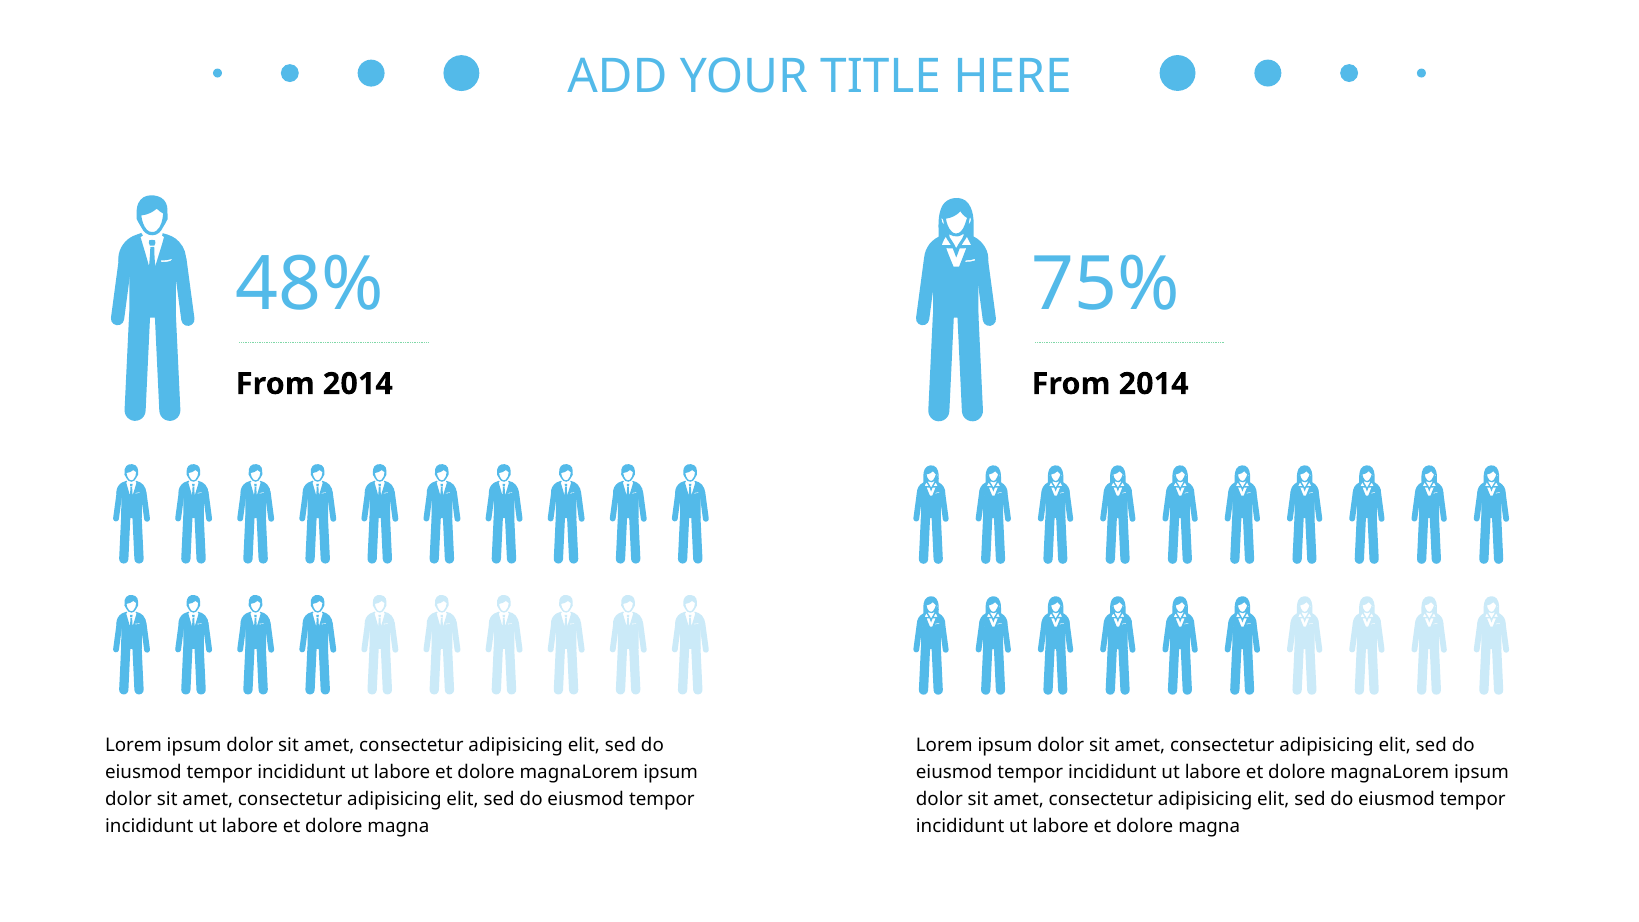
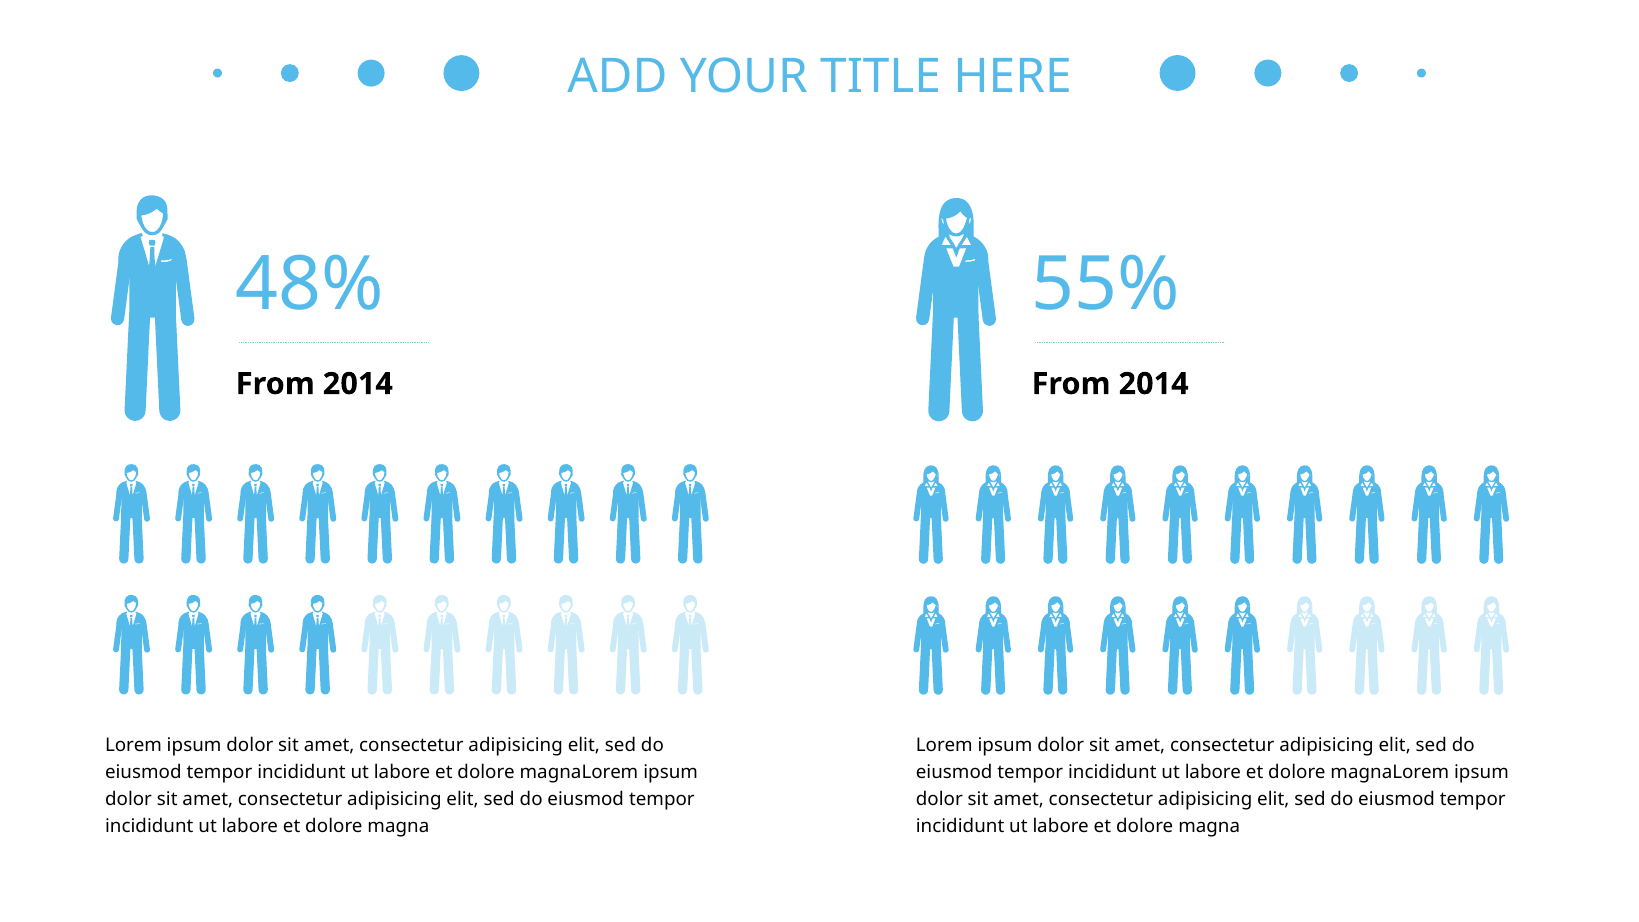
75%: 75% -> 55% (1106, 285)
